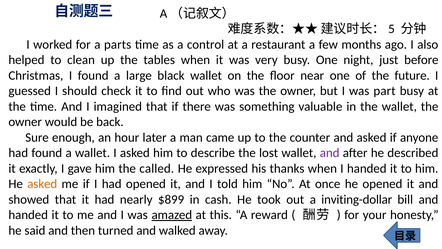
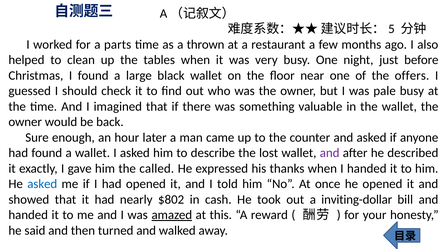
control: control -> thrown (206, 44)
future: future -> offers (412, 75)
part: part -> pale (385, 91)
asked colour: orange -> blue (42, 184)
$899: $899 -> $802 (171, 199)
